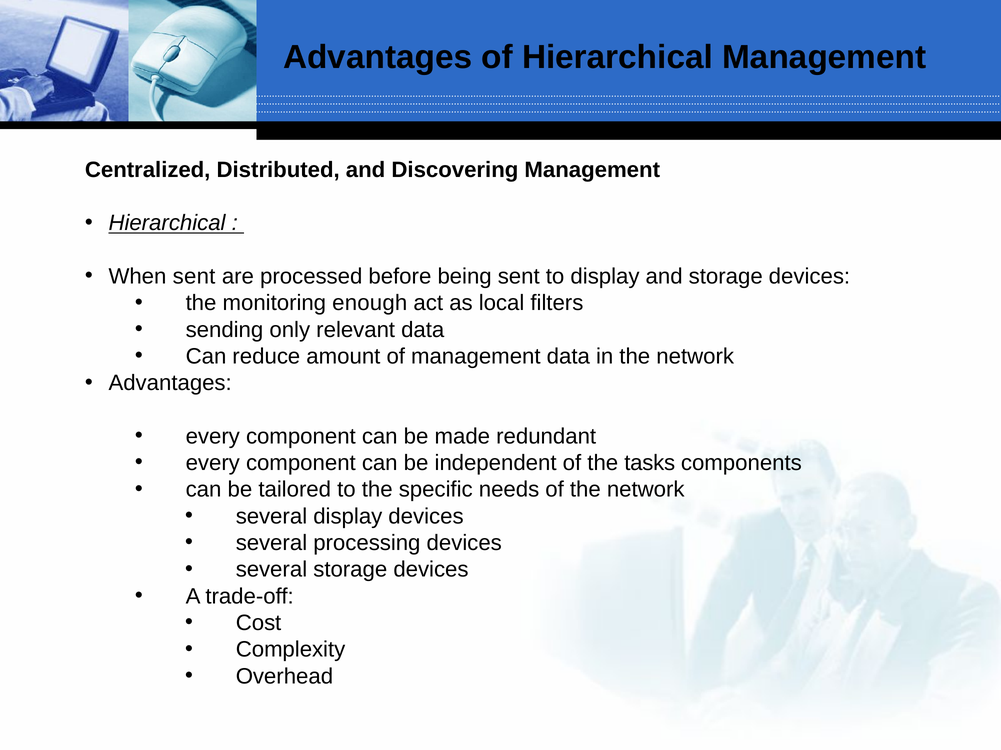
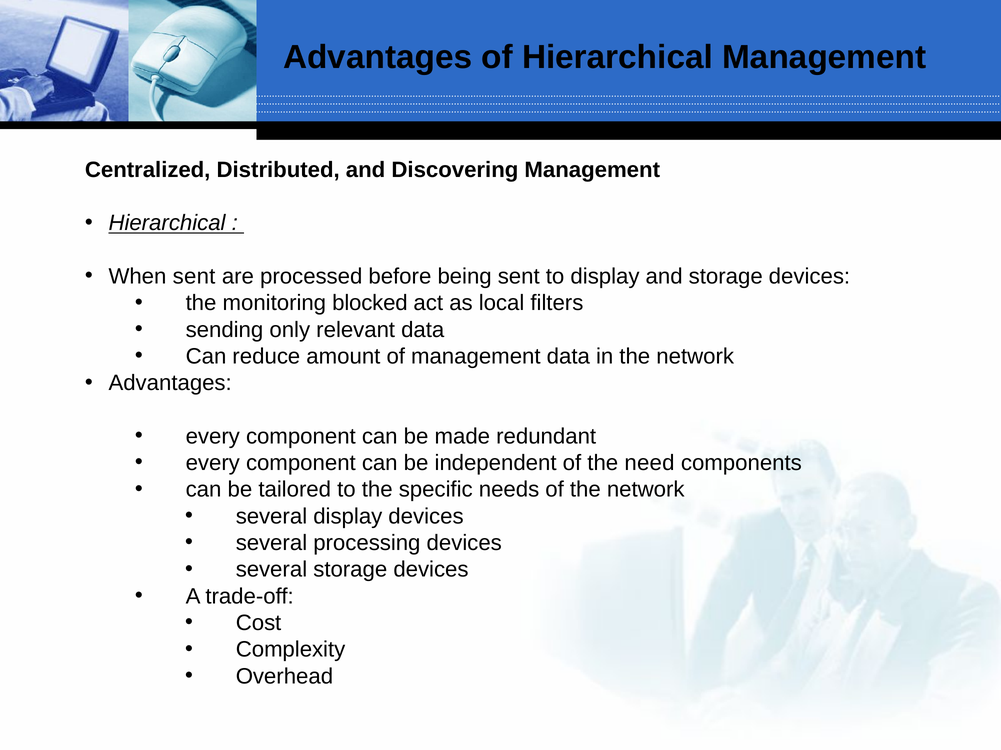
enough: enough -> blocked (370, 303)
tasks: tasks -> need (650, 463)
